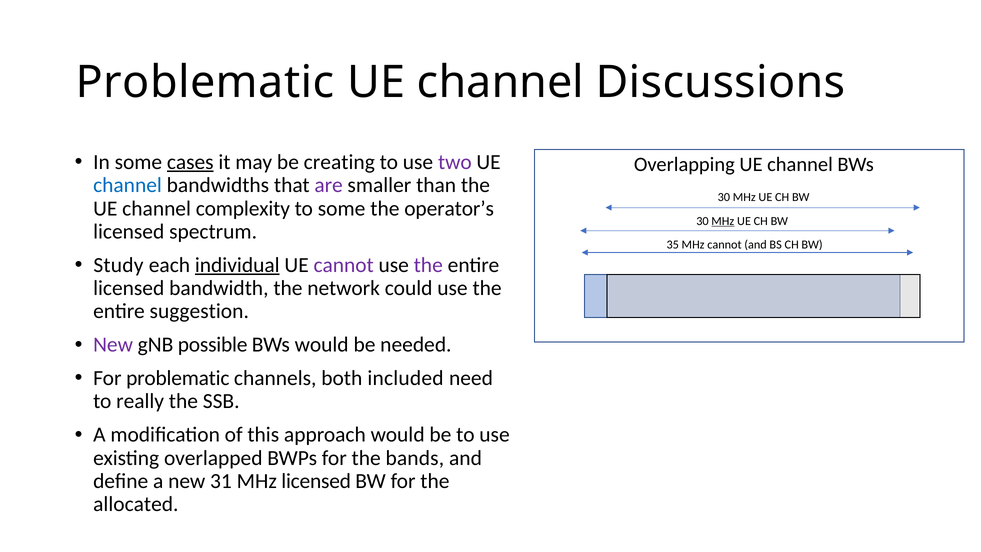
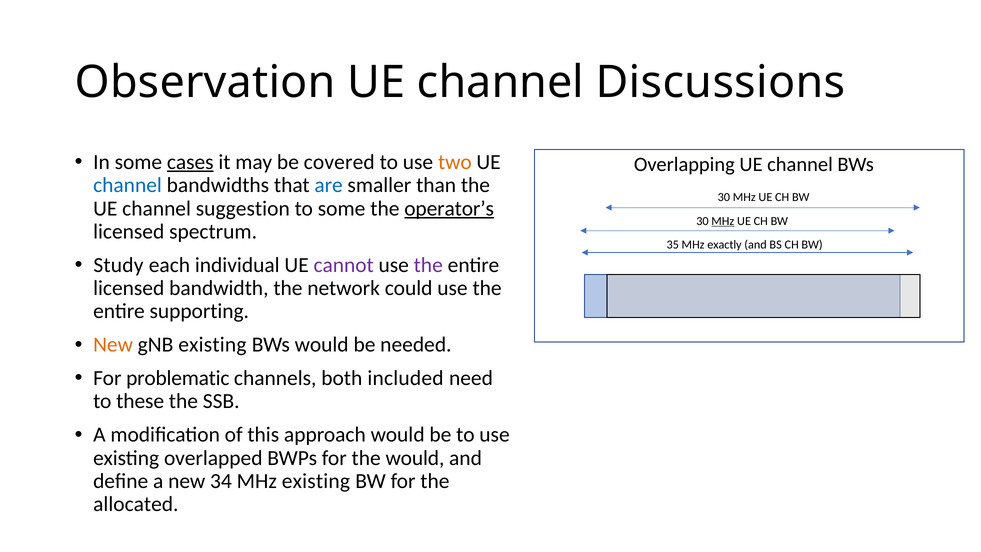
Problematic: Problematic -> Observation (205, 82)
creating: creating -> covered (339, 162)
two colour: purple -> orange (455, 162)
are colour: purple -> blue (329, 185)
complexity: complexity -> suggestion (243, 208)
operator’s underline: none -> present (449, 208)
MHz cannot: cannot -> exactly (724, 245)
individual underline: present -> none (237, 265)
suggestion: suggestion -> supporting (199, 311)
New colour: purple -> orange (113, 345)
gNB possible: possible -> existing (212, 345)
really: really -> these (140, 401)
the bands: bands -> would (415, 458)
31: 31 -> 34 (221, 481)
MHz licensed: licensed -> existing (316, 481)
